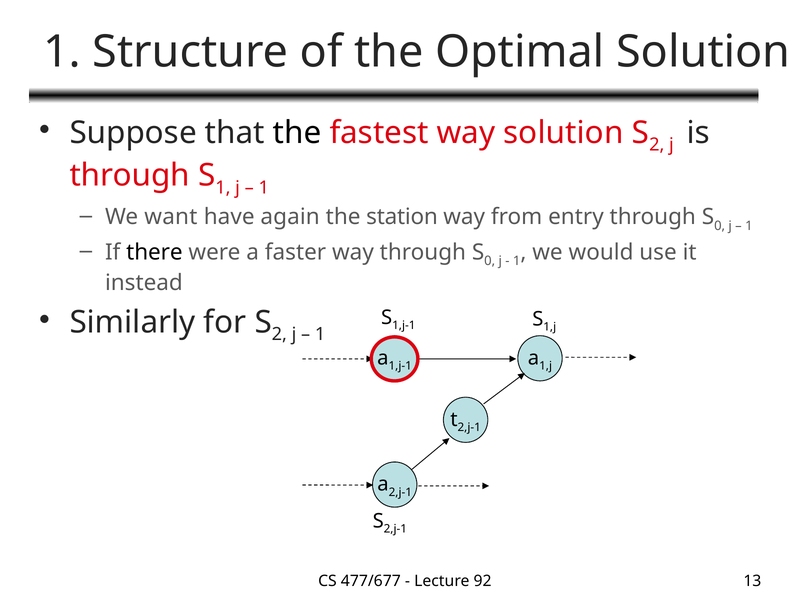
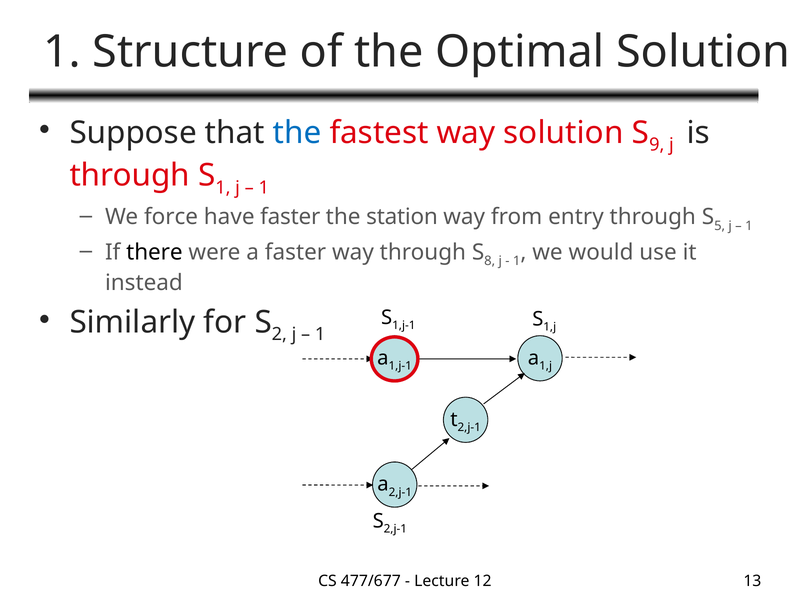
the colour: black -> blue (297, 133)
2: 2 -> 9 (657, 145)
want: want -> force (171, 217)
have again: again -> faster (290, 217)
0: 0 -> 5 (720, 226)
0: 0 -> 8 (490, 261)
92: 92 -> 12 (483, 581)
